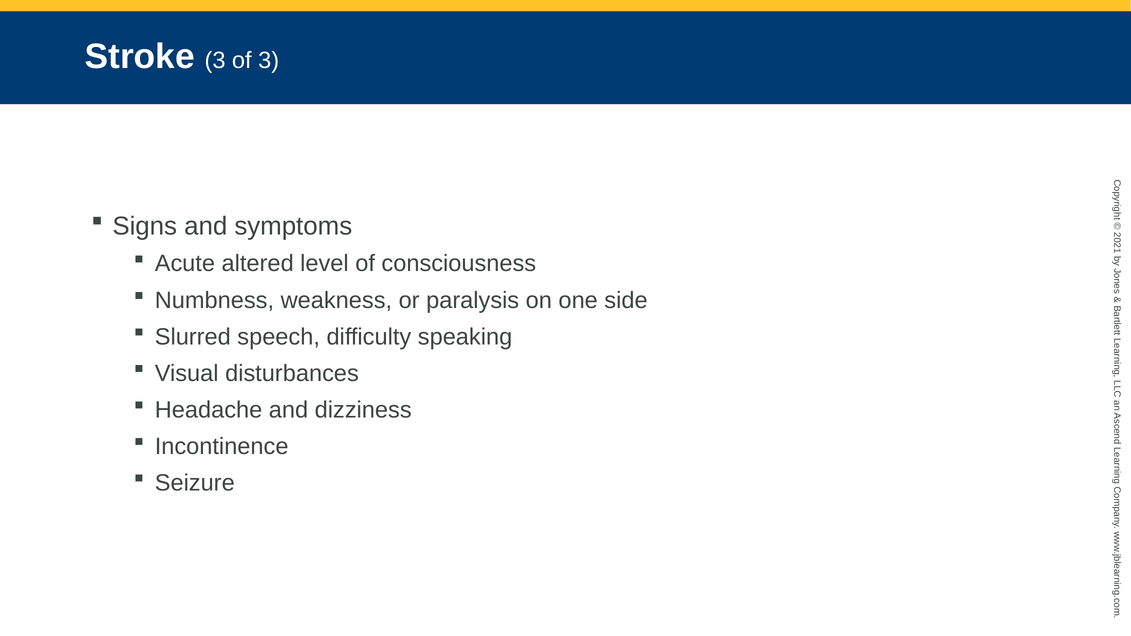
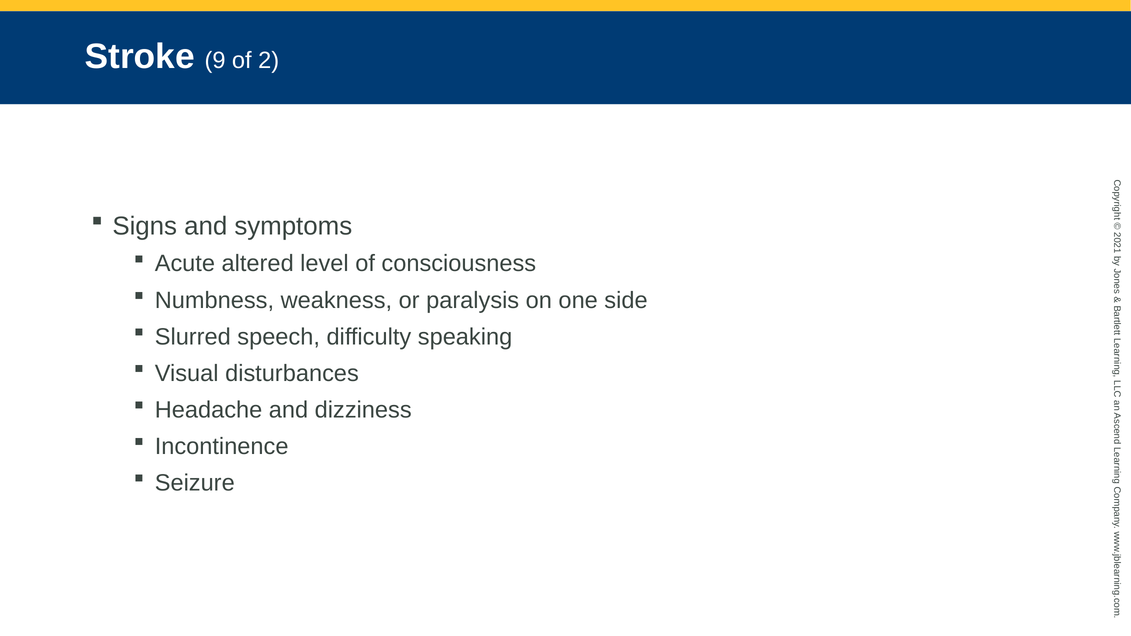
Stroke 3: 3 -> 9 (215, 61)
of 3: 3 -> 2 (269, 61)
